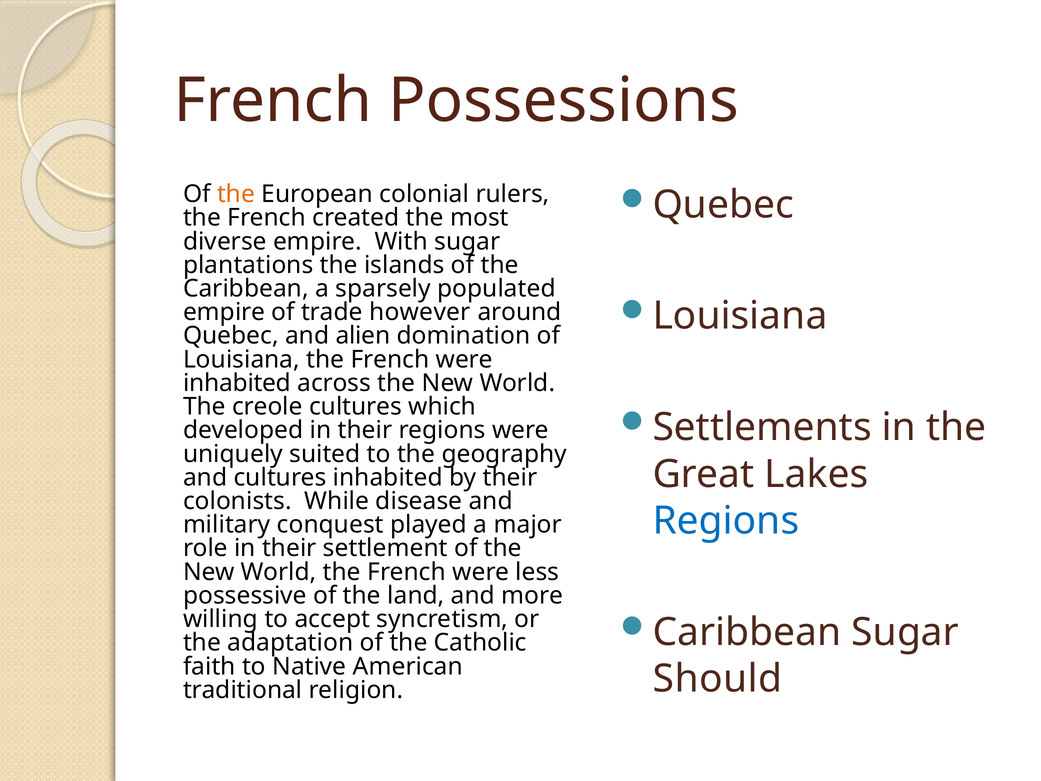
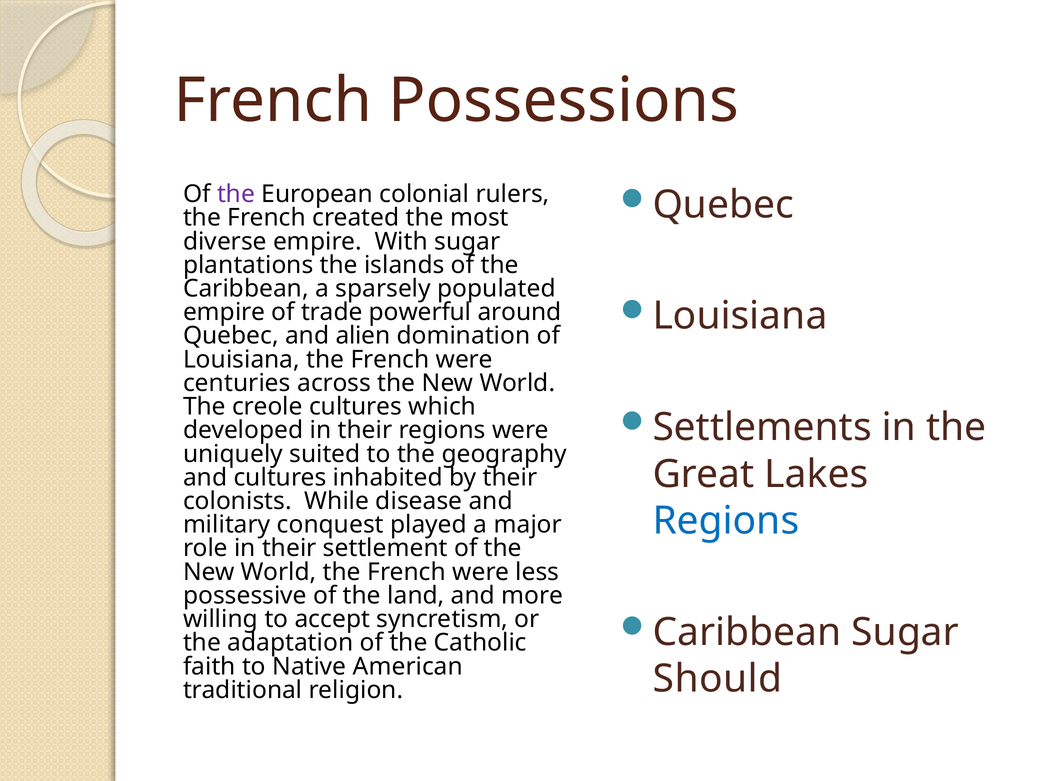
the colour: orange -> purple (236, 194)
however: however -> powerful (420, 312)
inhabited: inhabited -> centuries (237, 383)
